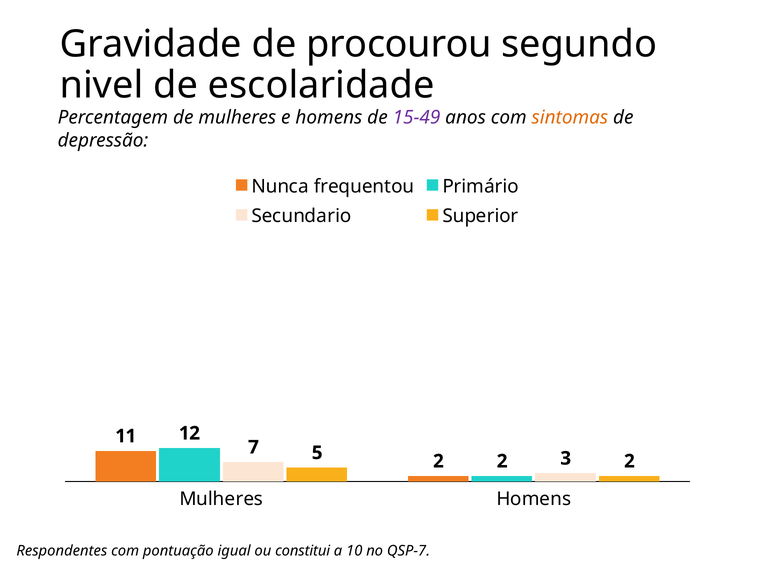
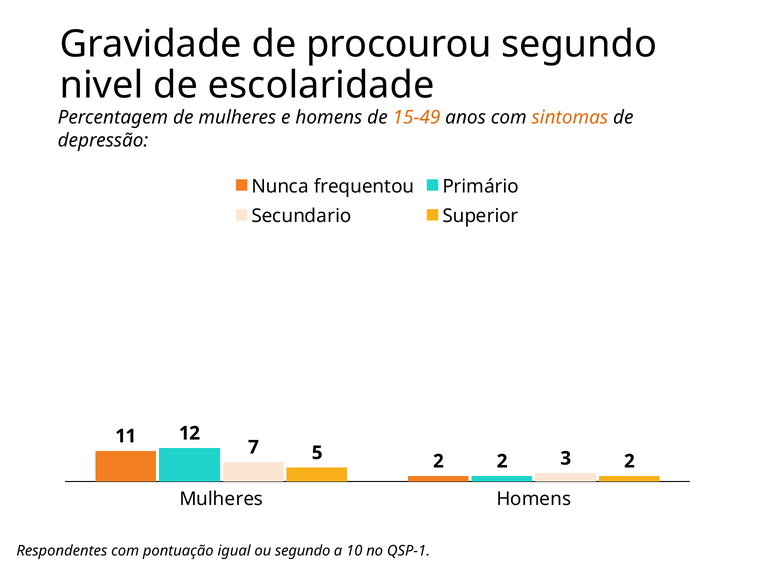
15-49 colour: purple -> orange (417, 118)
ou constitui: constitui -> segundo (303, 551)
QSP-7: QSP-7 -> QSP-1 (409, 551)
